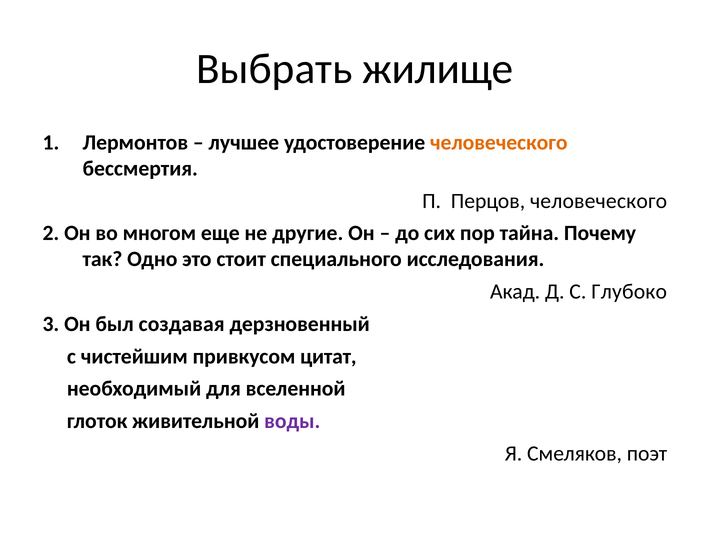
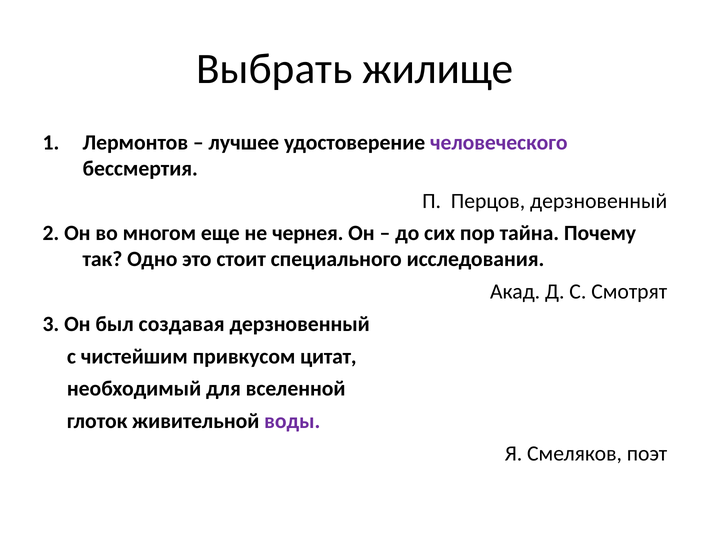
человеческого colour: orange -> purple (499, 142)
Перцов человеческого: человеческого -> дерзновенный (599, 201)
другие: другие -> чернея (308, 233)
Глубоко: Глубоко -> Смотрят (629, 291)
